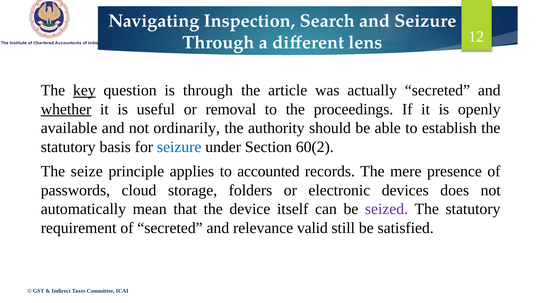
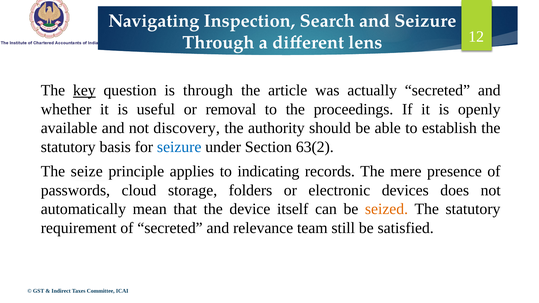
whether underline: present -> none (66, 109)
ordinarily: ordinarily -> discovery (187, 128)
60(2: 60(2 -> 63(2 (315, 147)
accounted: accounted -> indicating (268, 171)
seized colour: purple -> orange (387, 209)
valid: valid -> team (312, 228)
